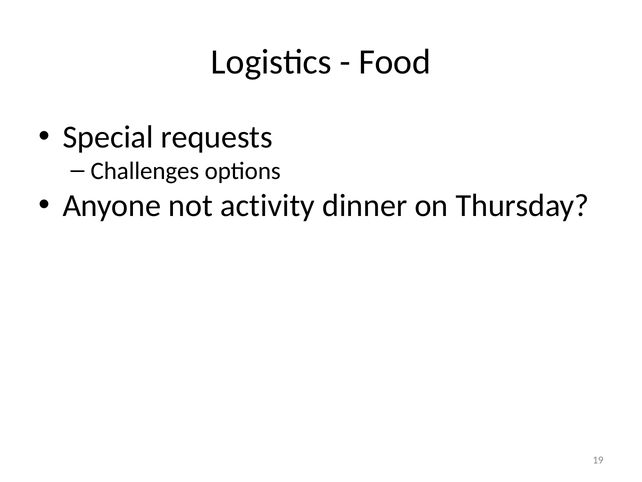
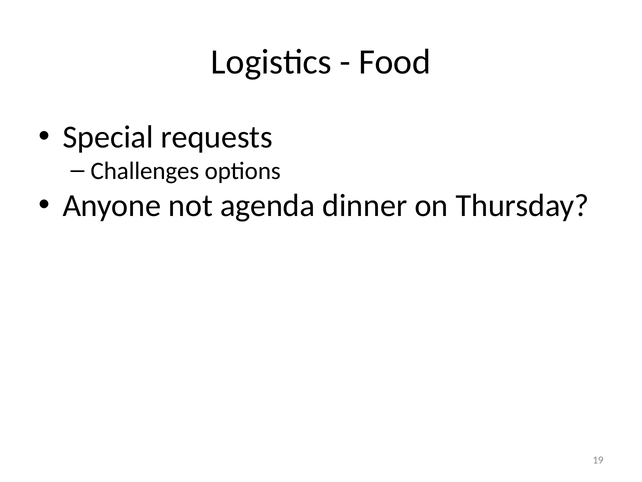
activity: activity -> agenda (268, 206)
